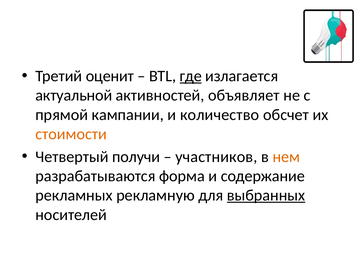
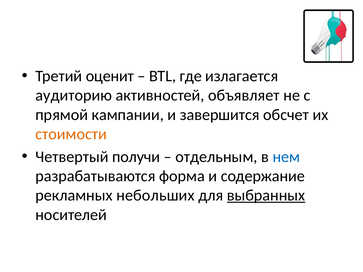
где underline: present -> none (191, 76)
актуальной: актуальной -> аудиторию (74, 96)
количество: количество -> завершится (220, 115)
участников: участников -> отдельным (216, 157)
нем colour: orange -> blue (286, 157)
рекламную: рекламную -> небольших (155, 196)
